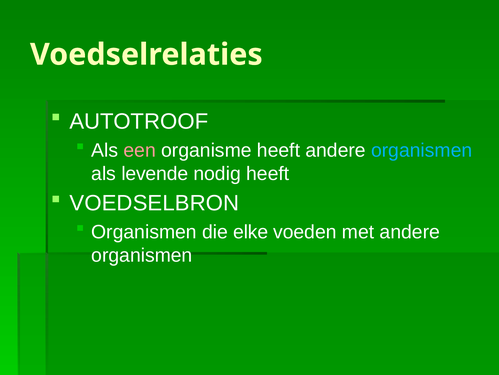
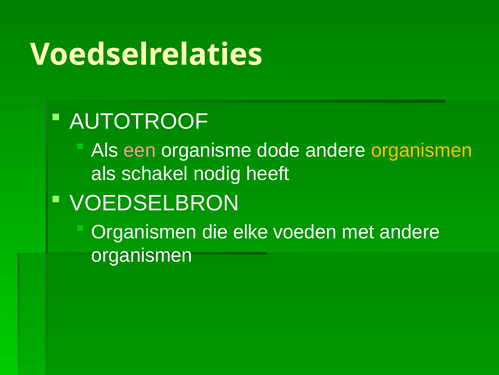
organisme heeft: heeft -> dode (279, 150)
organismen colour: light blue -> yellow (422, 150)
levende: levende -> schakel (155, 173)
